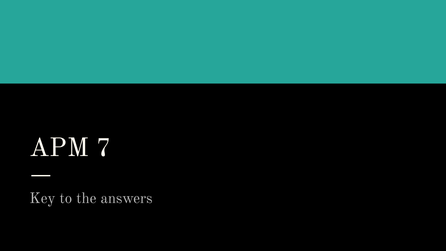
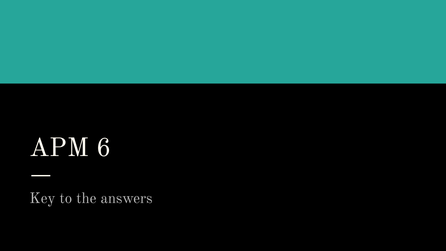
7: 7 -> 6 (104, 147)
